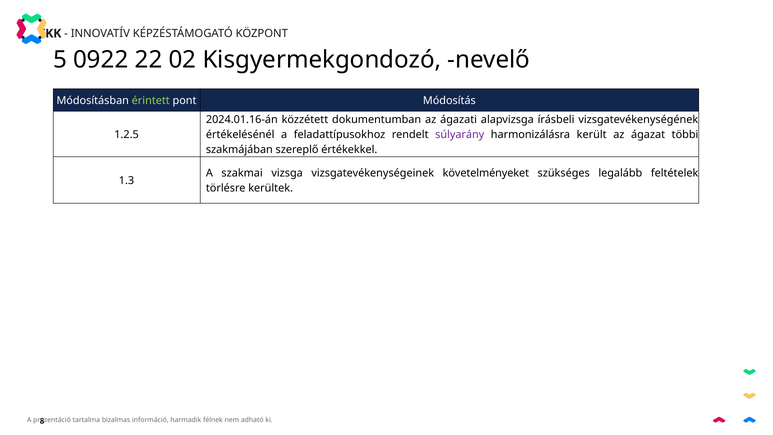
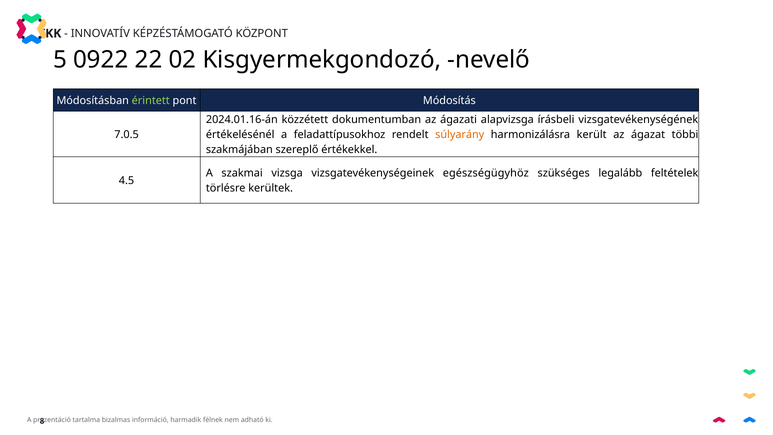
1.2.5: 1.2.5 -> 7.0.5 (127, 135)
súlyarány colour: purple -> orange (460, 135)
követelményeket: követelményeket -> egészségügyhöz (486, 173)
1.3: 1.3 -> 4.5 (127, 180)
